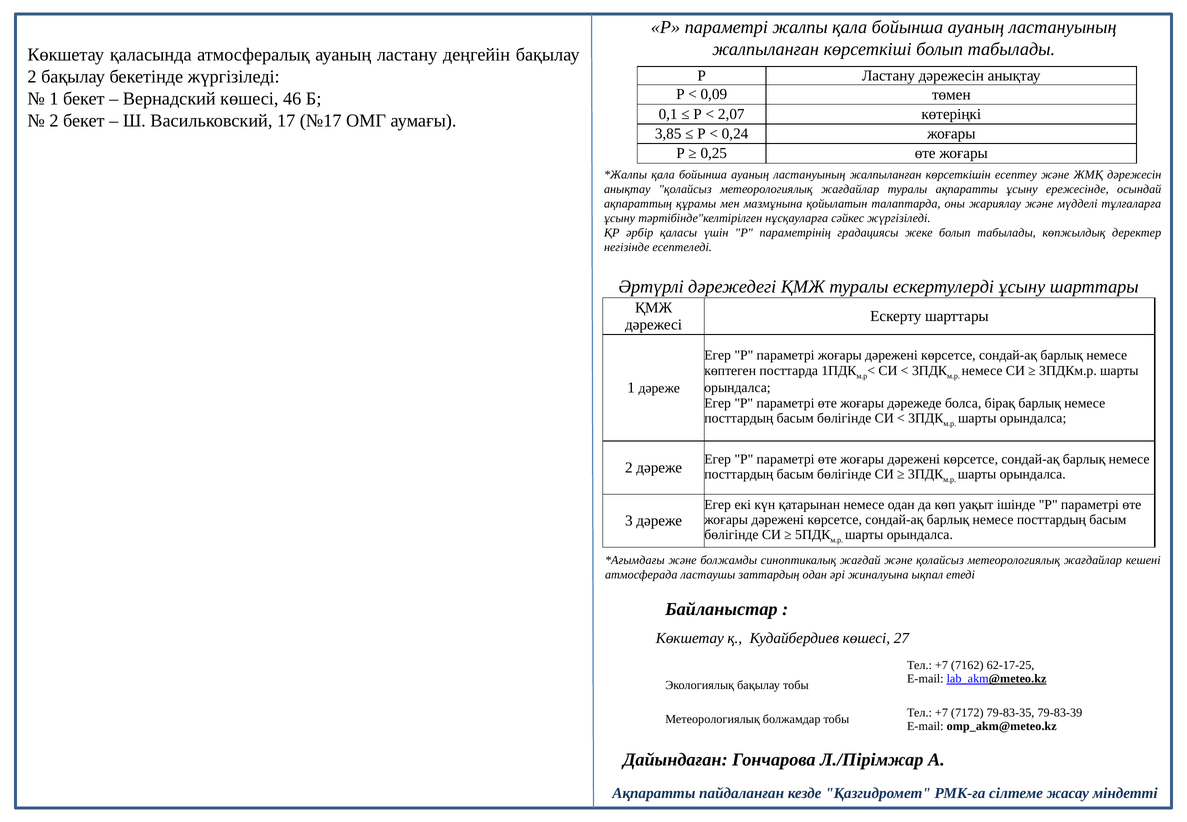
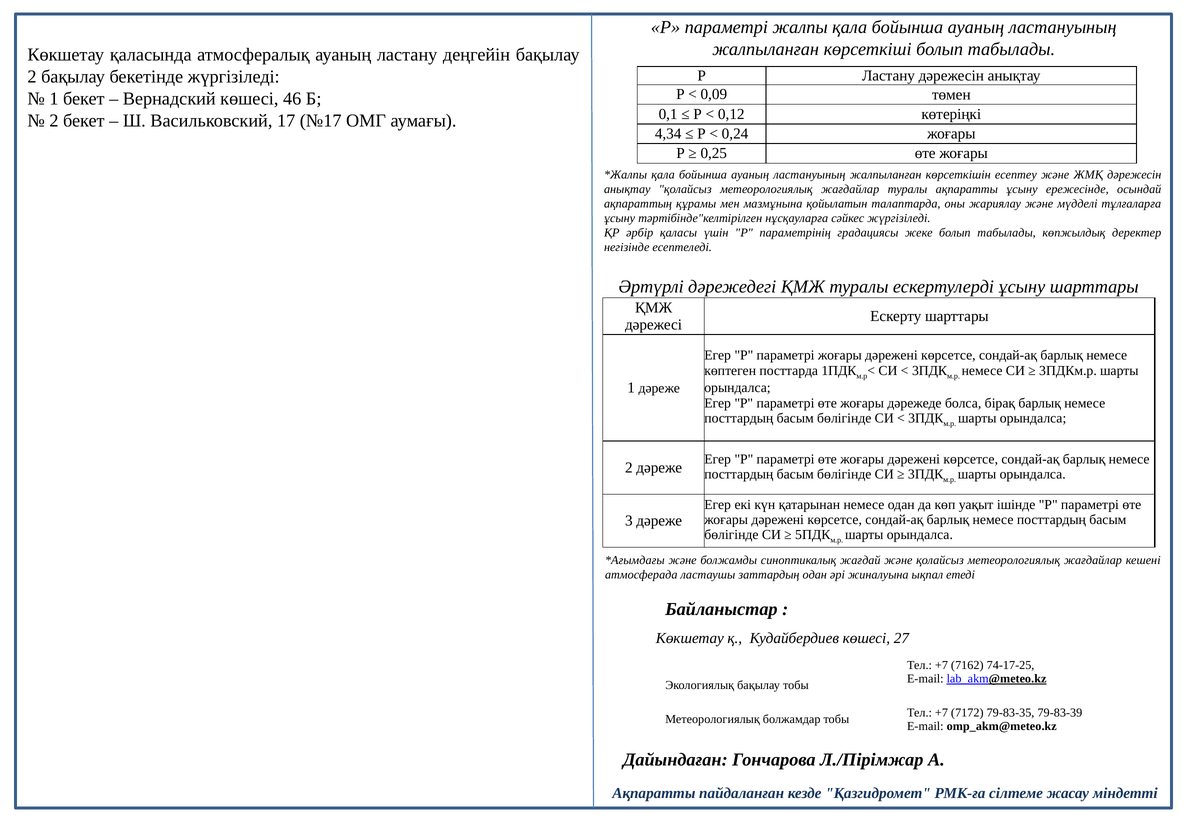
2,07: 2,07 -> 0,12 (731, 114)
3,85: 3,85 -> 4,34 (668, 134)
62-17-25: 62-17-25 -> 74-17-25 (1011, 665)
